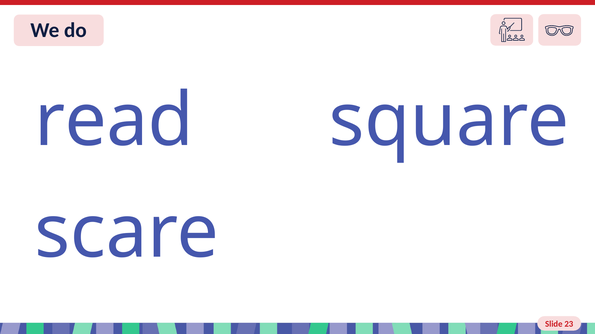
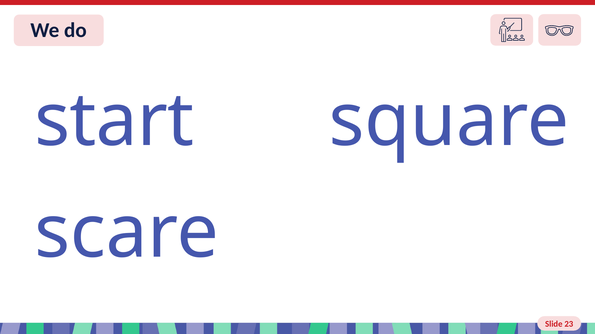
read: read -> start (114, 121)
